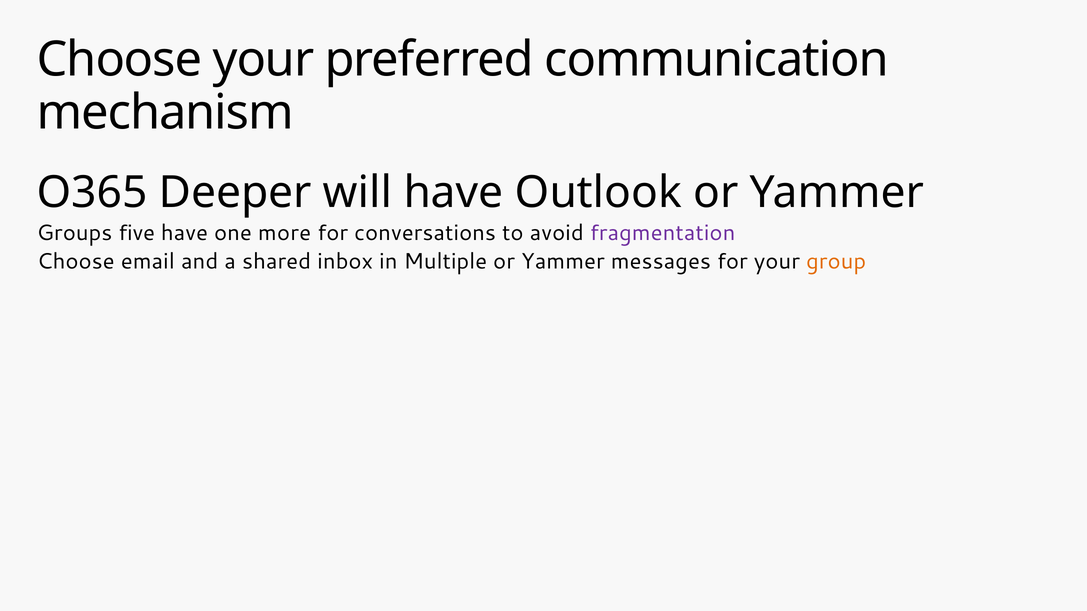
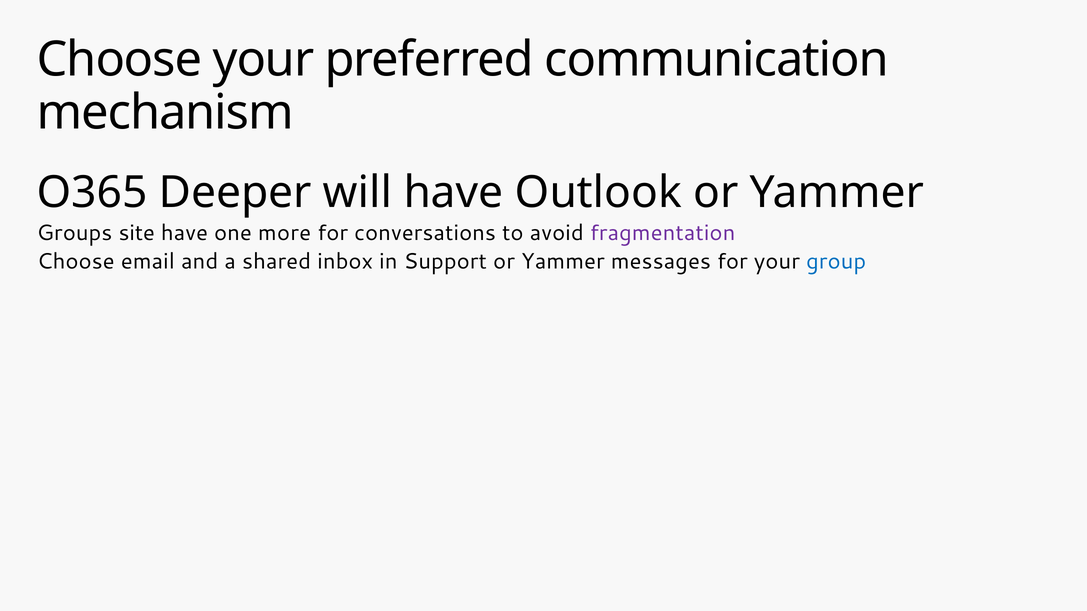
five: five -> site (137, 233)
Multiple: Multiple -> Support (445, 262)
group colour: orange -> blue (836, 262)
